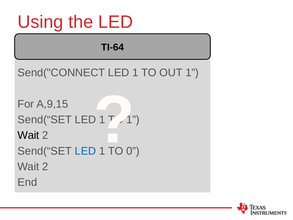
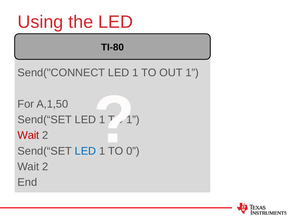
TI-64: TI-64 -> TI-80 (112, 47)
A,9,15: A,9,15 -> A,1,50 (52, 104)
Wait colour: black -> red (28, 135)
